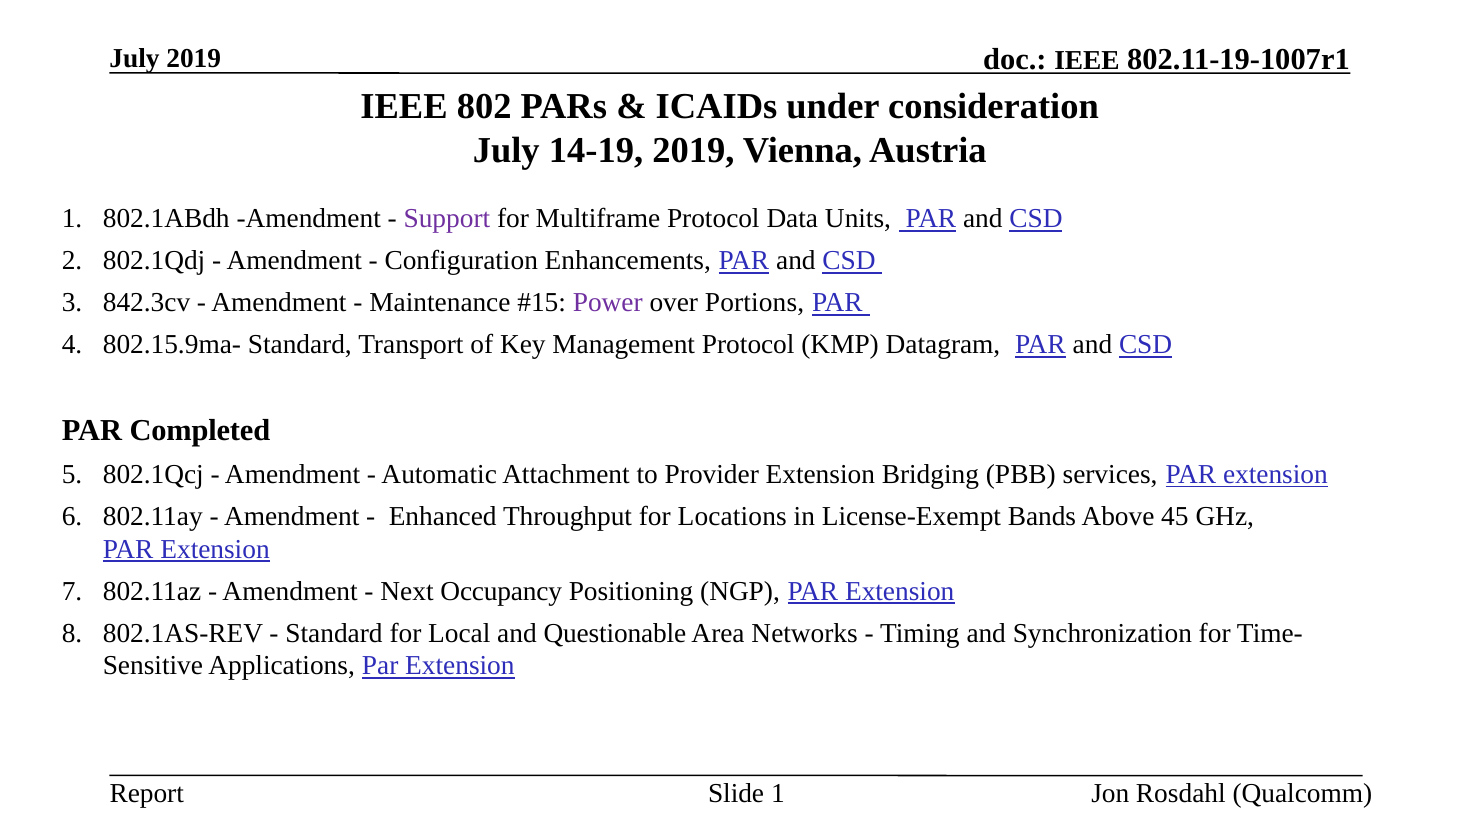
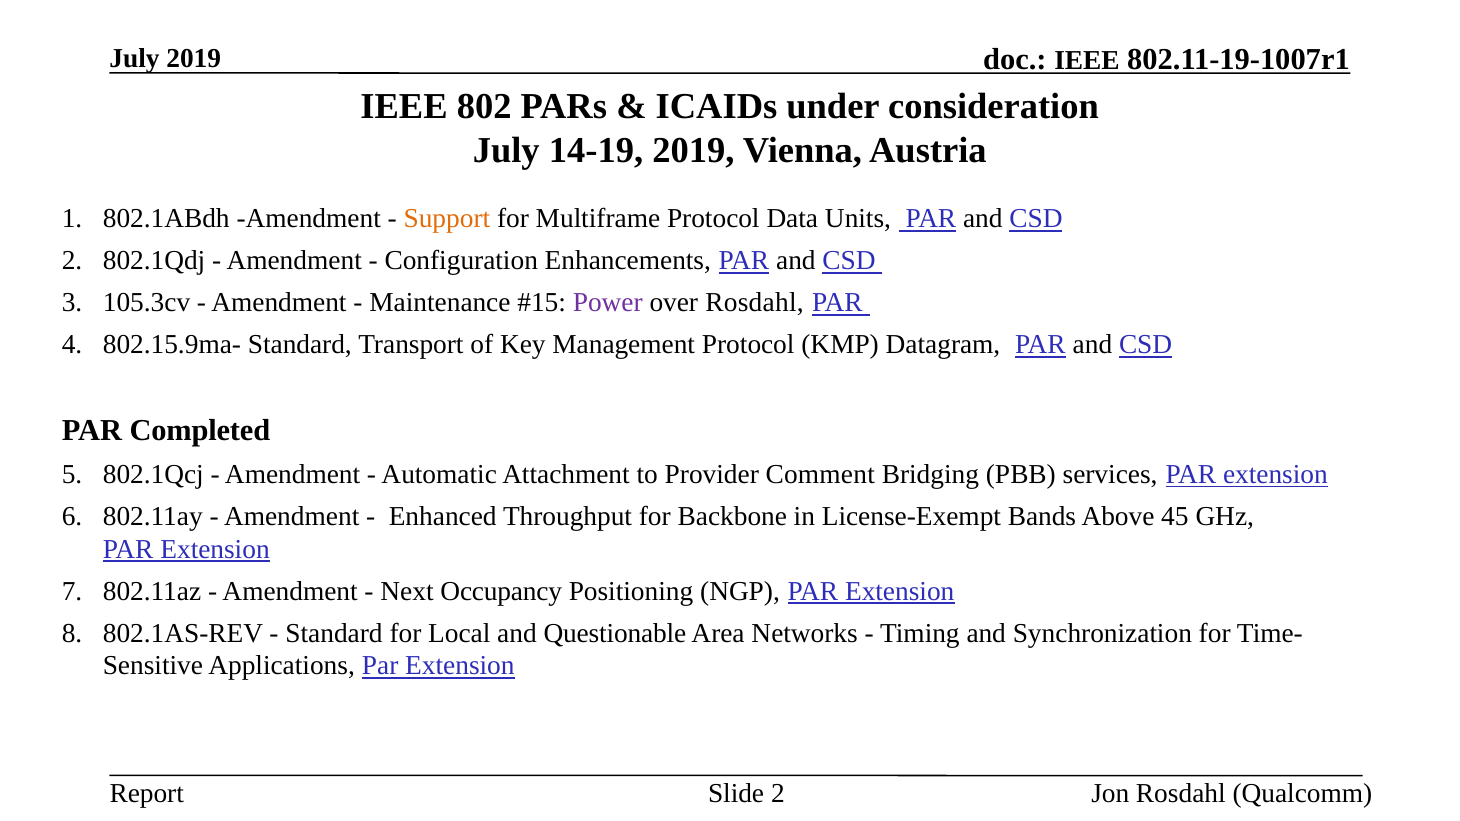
Support colour: purple -> orange (447, 219)
842.3cv: 842.3cv -> 105.3cv (147, 303)
over Portions: Portions -> Rosdahl (755, 303)
Provider Extension: Extension -> Comment (820, 474)
Locations: Locations -> Backbone (732, 516)
Slide 1: 1 -> 2 (778, 794)
